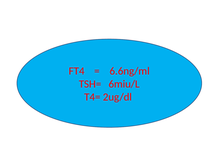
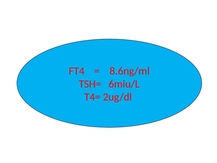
6.6ng/ml: 6.6ng/ml -> 8.6ng/ml (130, 71)
